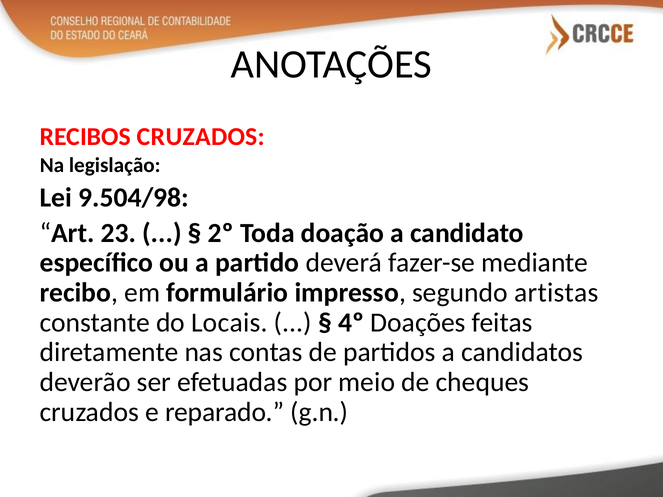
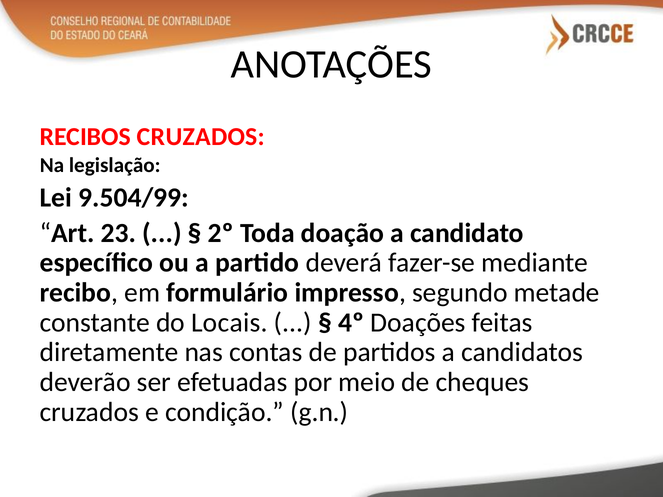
9.504/98: 9.504/98 -> 9.504/99 (134, 198)
artistas: artistas -> metade (557, 293)
reparado: reparado -> condição (225, 412)
